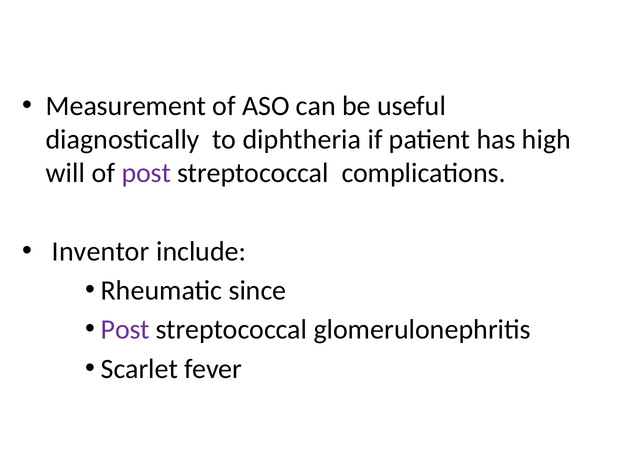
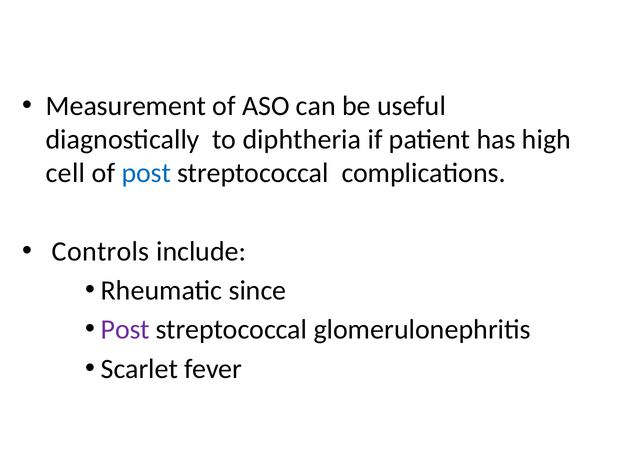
will: will -> cell (65, 173)
post colour: purple -> blue (146, 173)
Inventor: Inventor -> Controls (101, 252)
